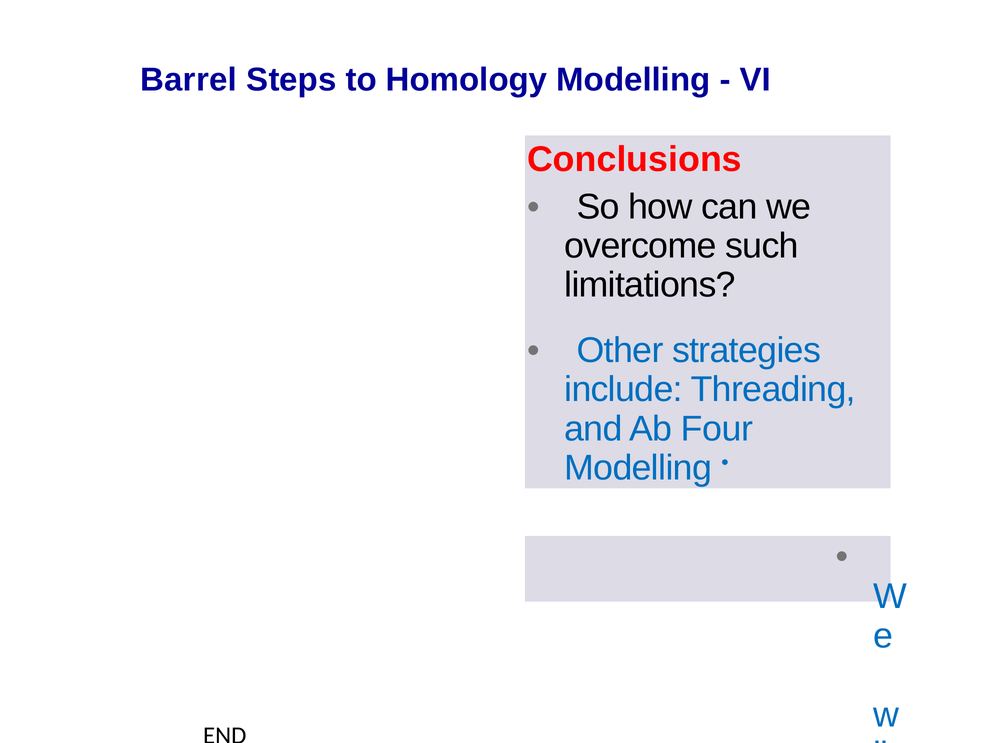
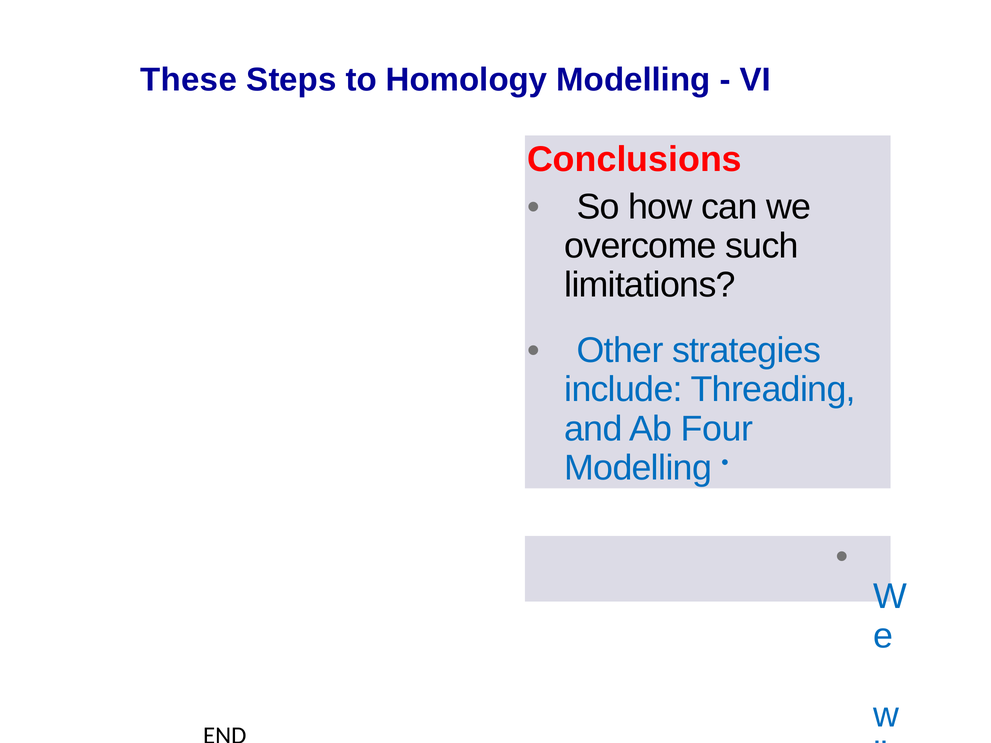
Barrel: Barrel -> These (189, 80)
